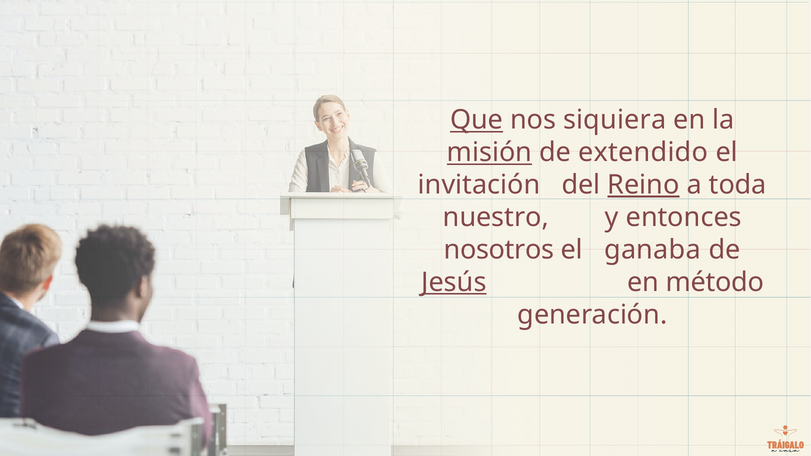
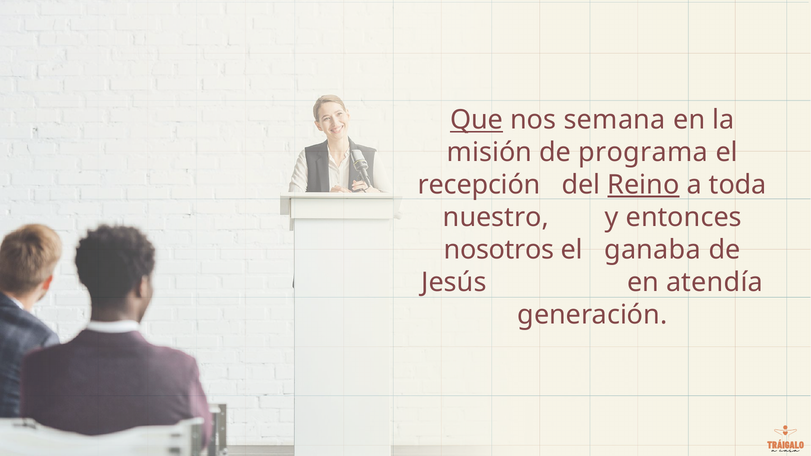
siquiera: siquiera -> semana (615, 120)
misión underline: present -> none (490, 153)
extendido: extendido -> programa (643, 153)
invitación: invitación -> recepción (479, 185)
Jesús underline: present -> none (454, 282)
método: método -> atendía (715, 282)
